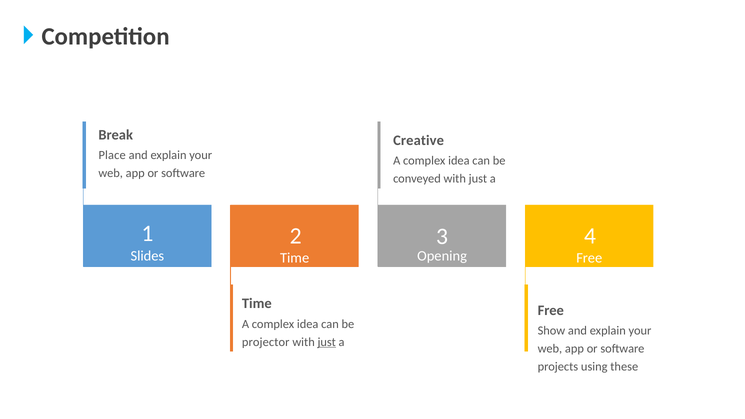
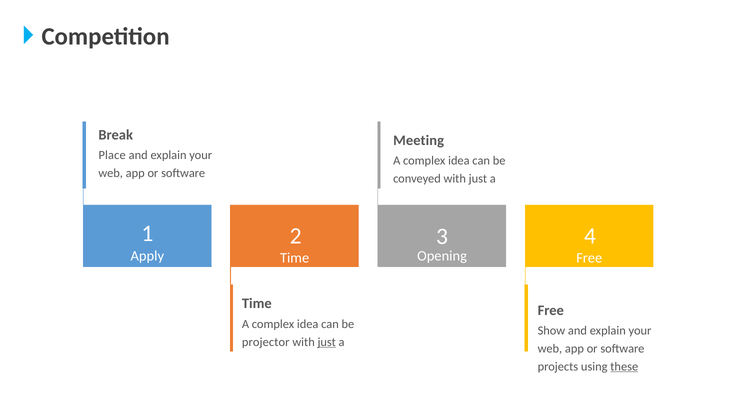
Creative: Creative -> Meeting (419, 140)
Slides: Slides -> Apply (147, 256)
these underline: none -> present (624, 367)
